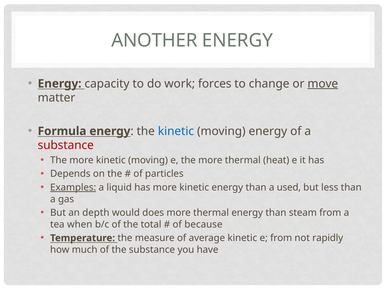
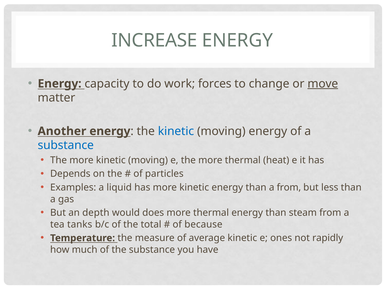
ANOTHER: ANOTHER -> INCREASE (154, 40)
Formula: Formula -> Another (62, 131)
substance colour: red -> blue (66, 146)
Examples underline: present -> none (73, 188)
a used: used -> from (289, 188)
when: when -> tanks (80, 225)
e from: from -> ones (281, 238)
